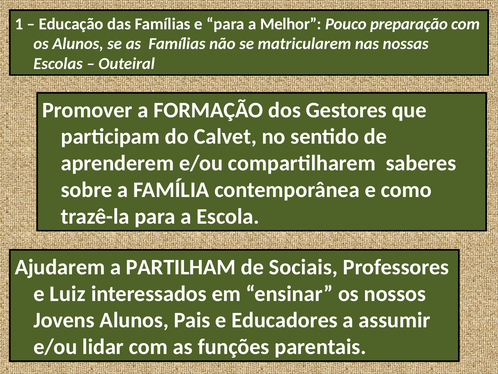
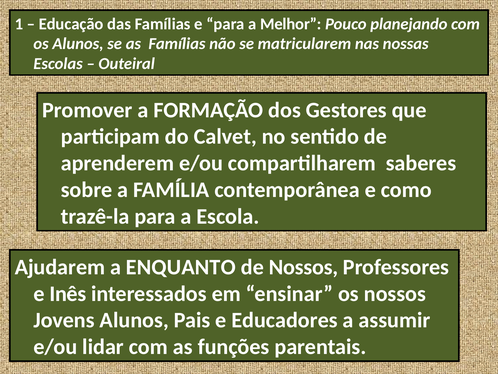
preparação: preparação -> planejando (409, 24)
PARTILHAM: PARTILHAM -> ENQUANTO (181, 267)
de Sociais: Sociais -> Nossos (303, 267)
Luiz: Luiz -> Inês (68, 293)
